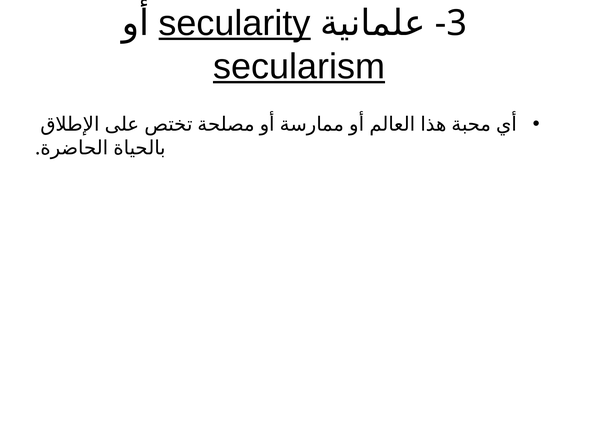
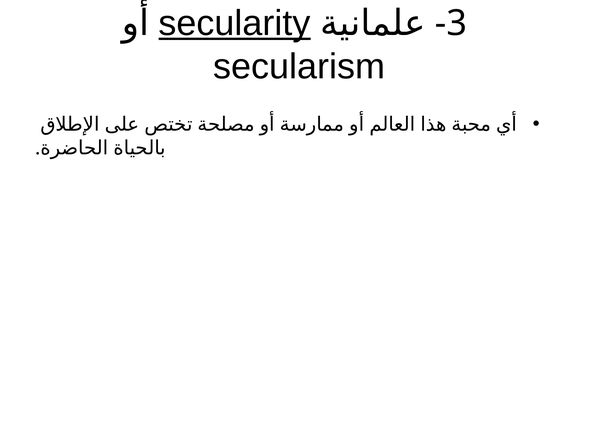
secularism underline: present -> none (299, 67)
